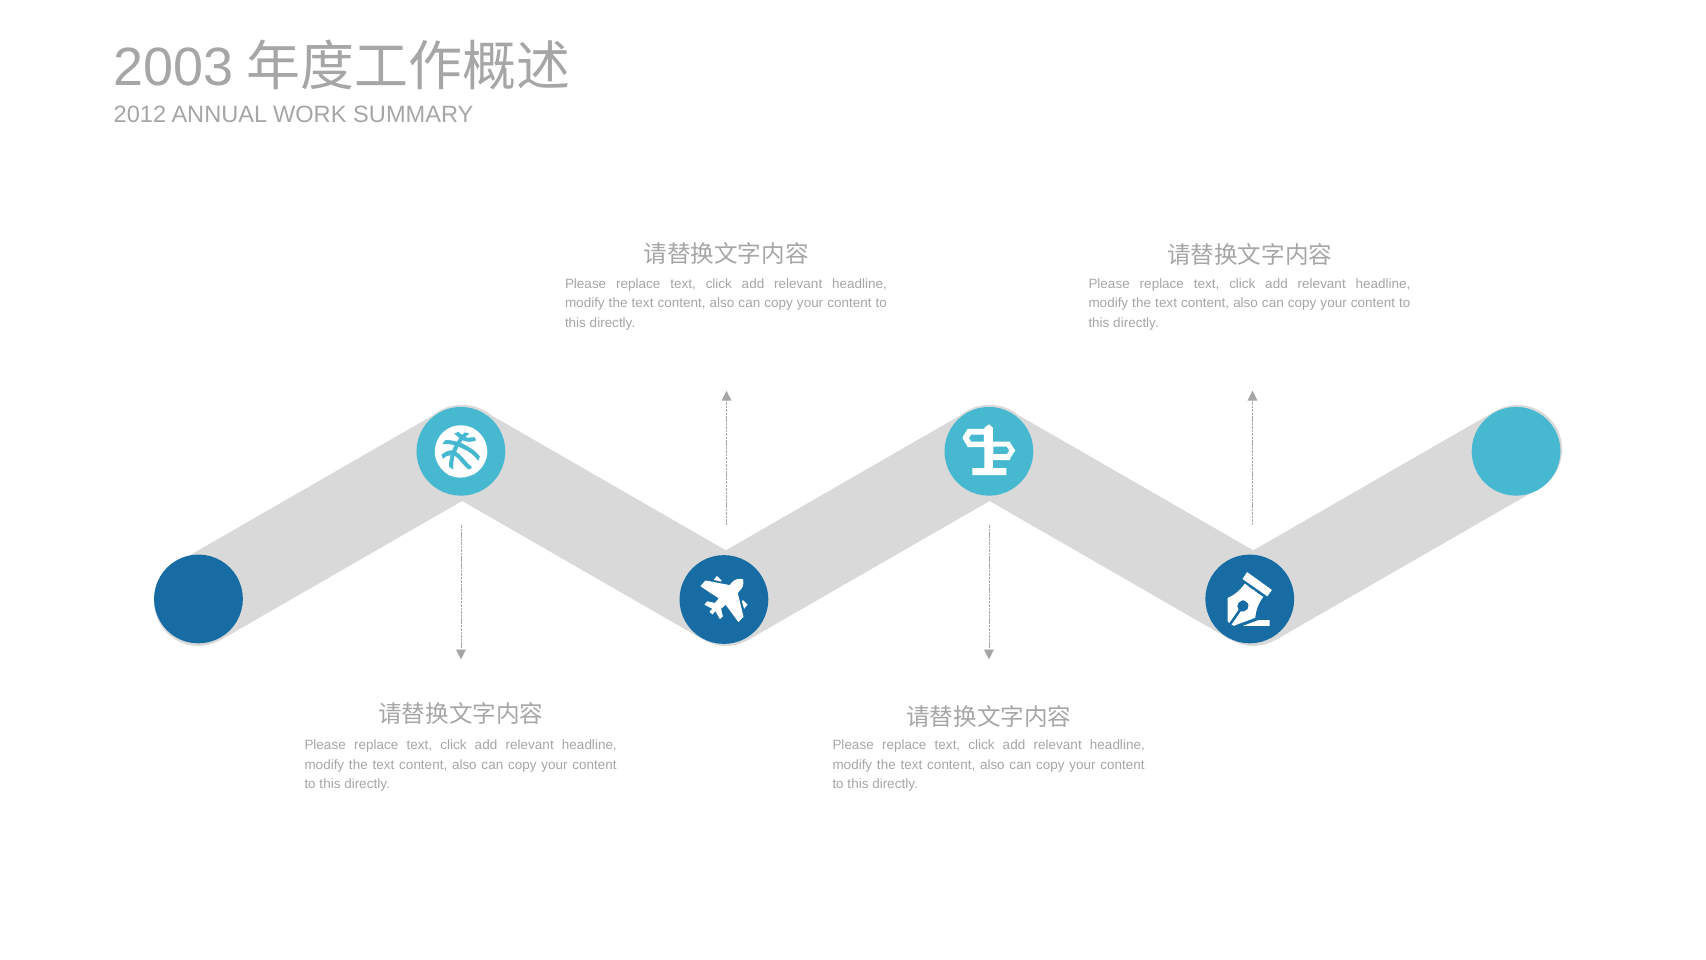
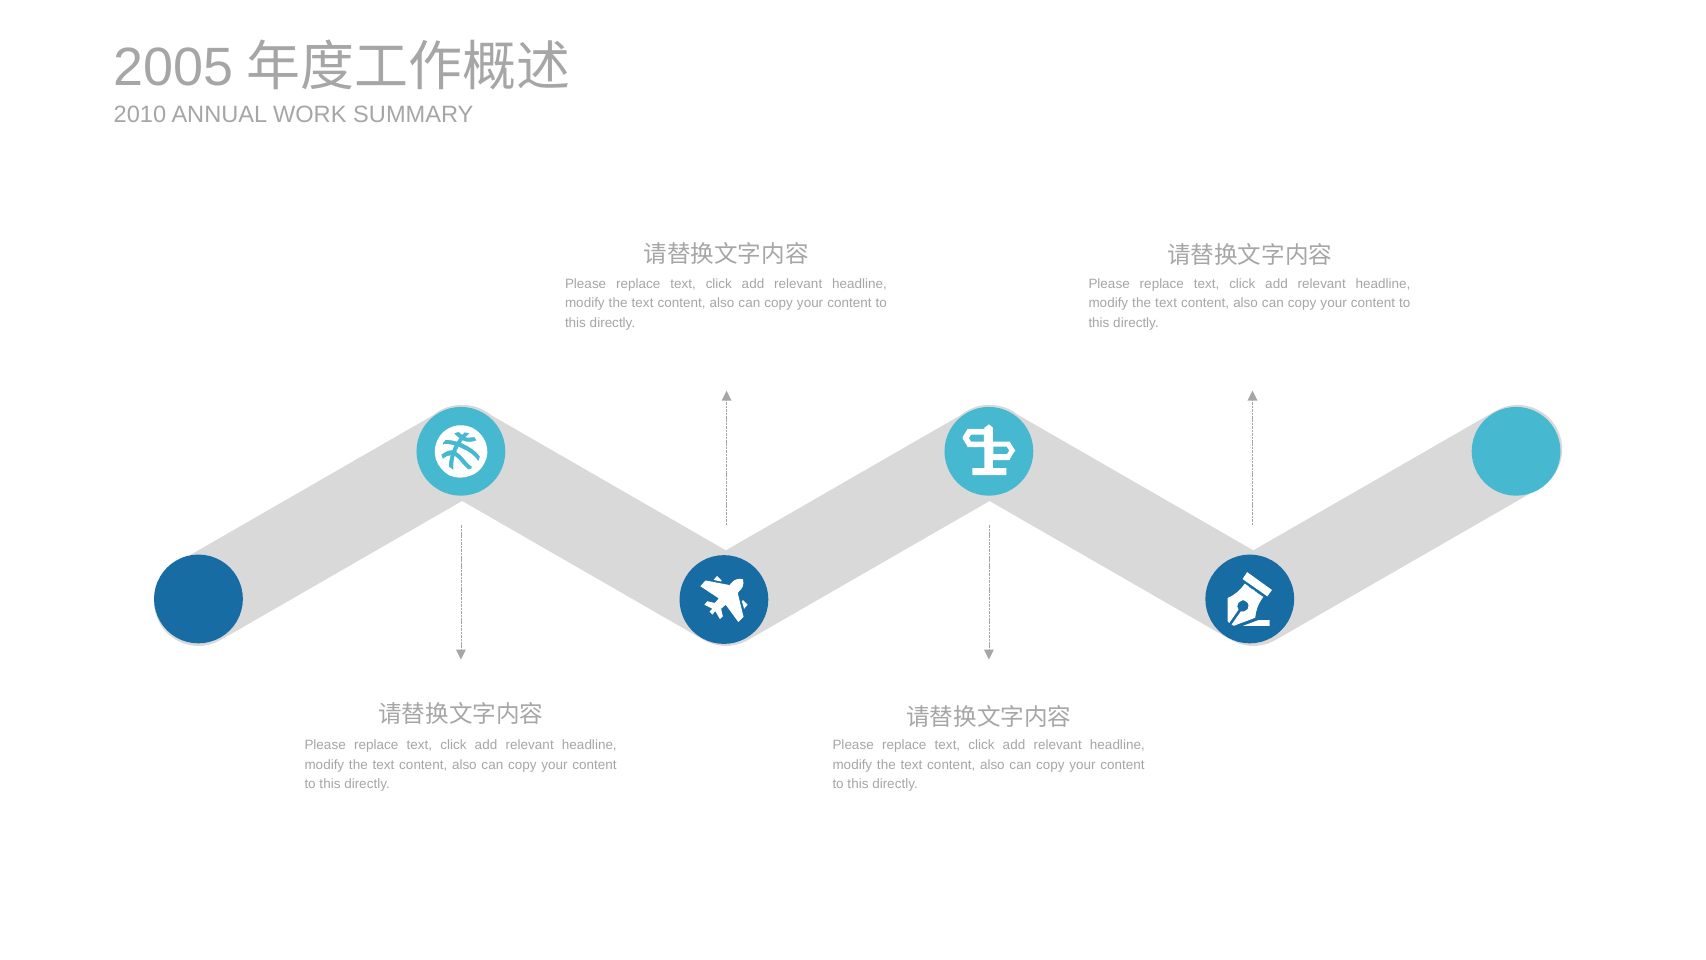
2003: 2003 -> 2005 (174, 67)
2012: 2012 -> 2010 (140, 114)
